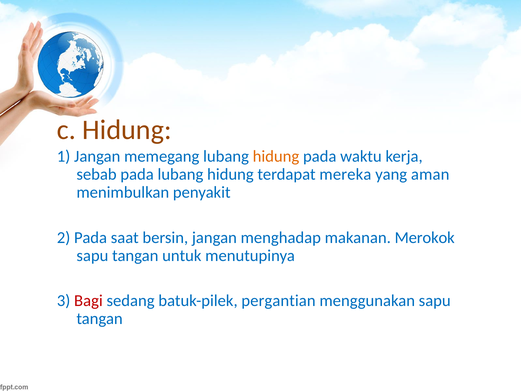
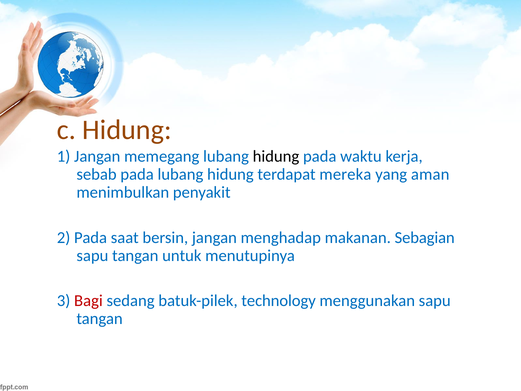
hidung colour: orange -> black (276, 156)
Merokok: Merokok -> Sebagian (425, 237)
pergantian: pergantian -> technology (279, 301)
